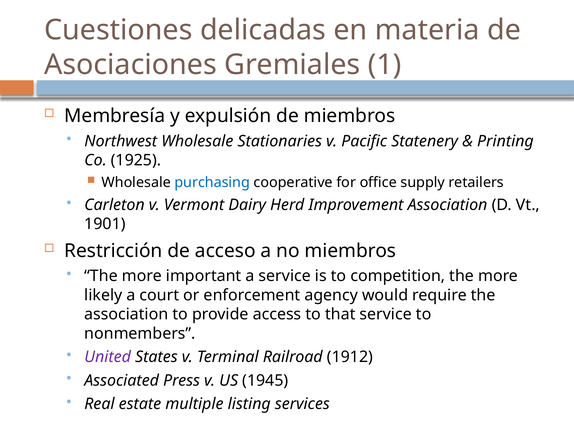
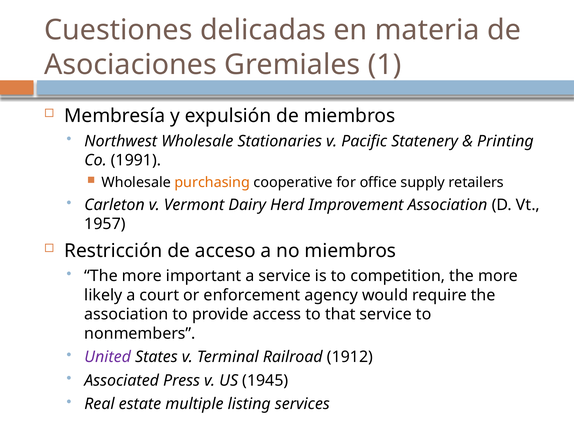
1925: 1925 -> 1991 (136, 160)
purchasing colour: blue -> orange (212, 182)
1901: 1901 -> 1957 (105, 224)
